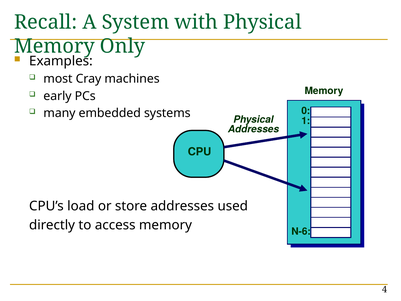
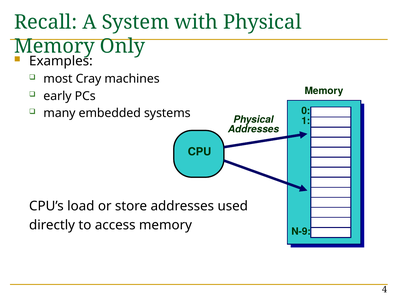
N-6: N-6 -> N-9 (301, 231)
